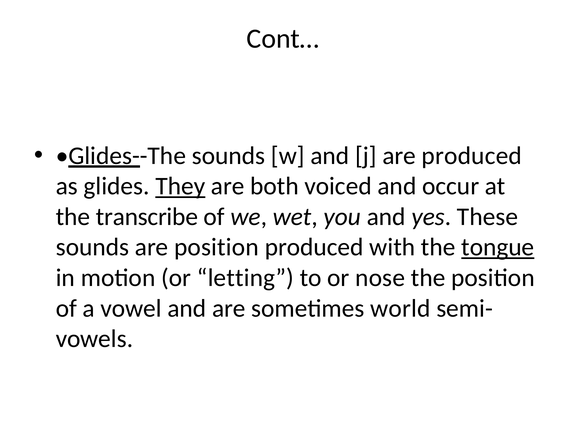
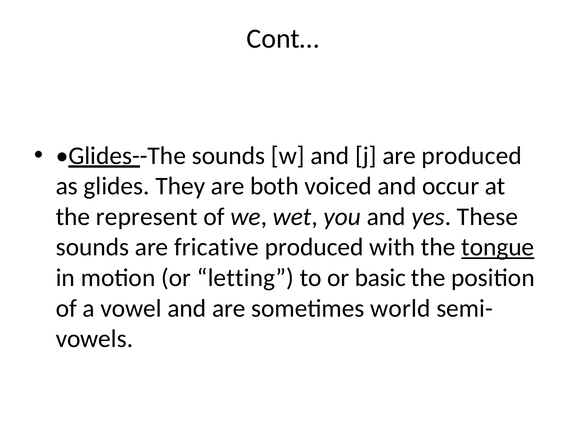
They underline: present -> none (180, 186)
transcribe: transcribe -> represent (147, 217)
are position: position -> fricative (216, 247)
nose: nose -> basic (380, 278)
